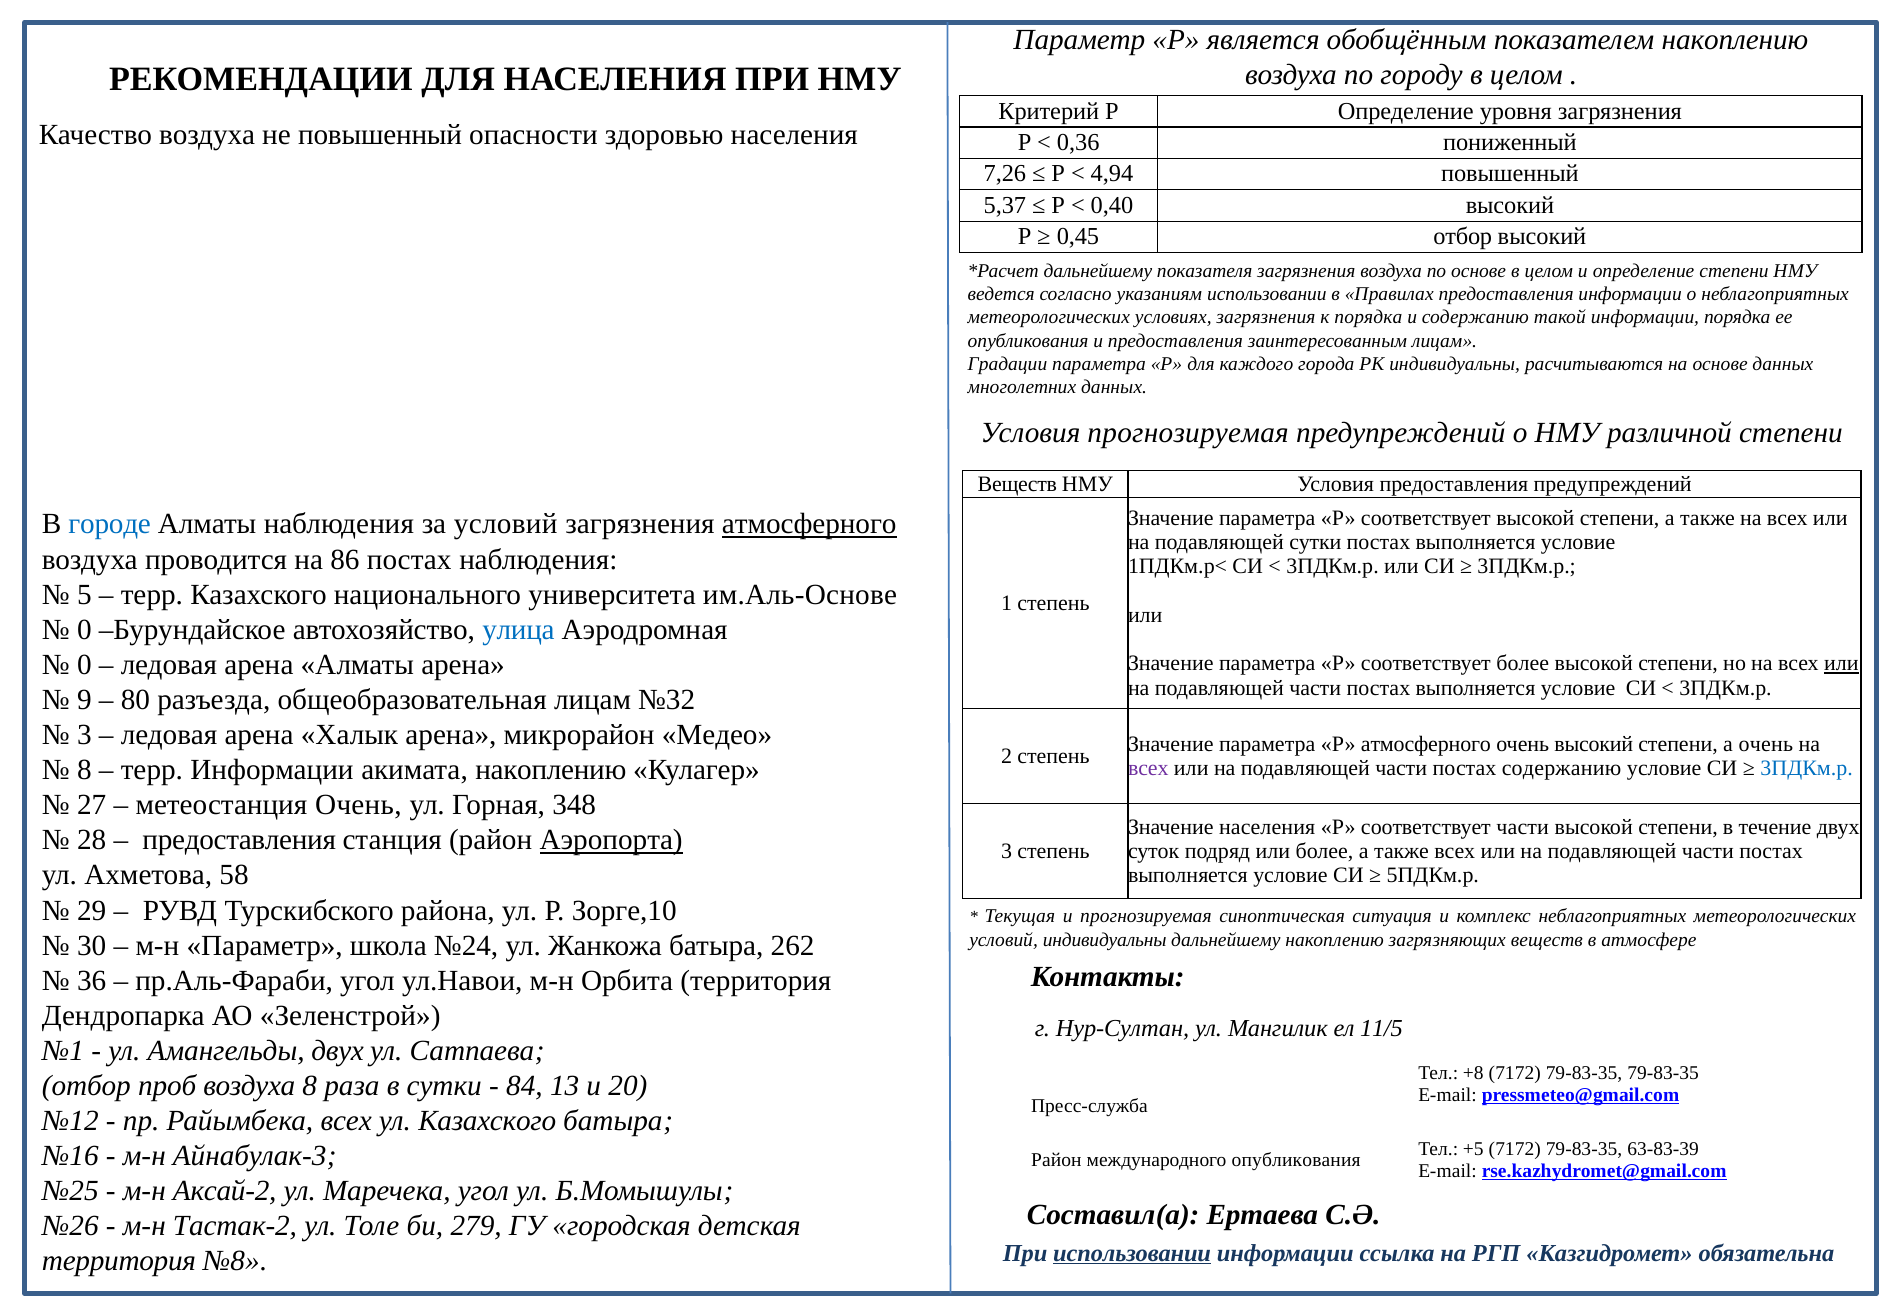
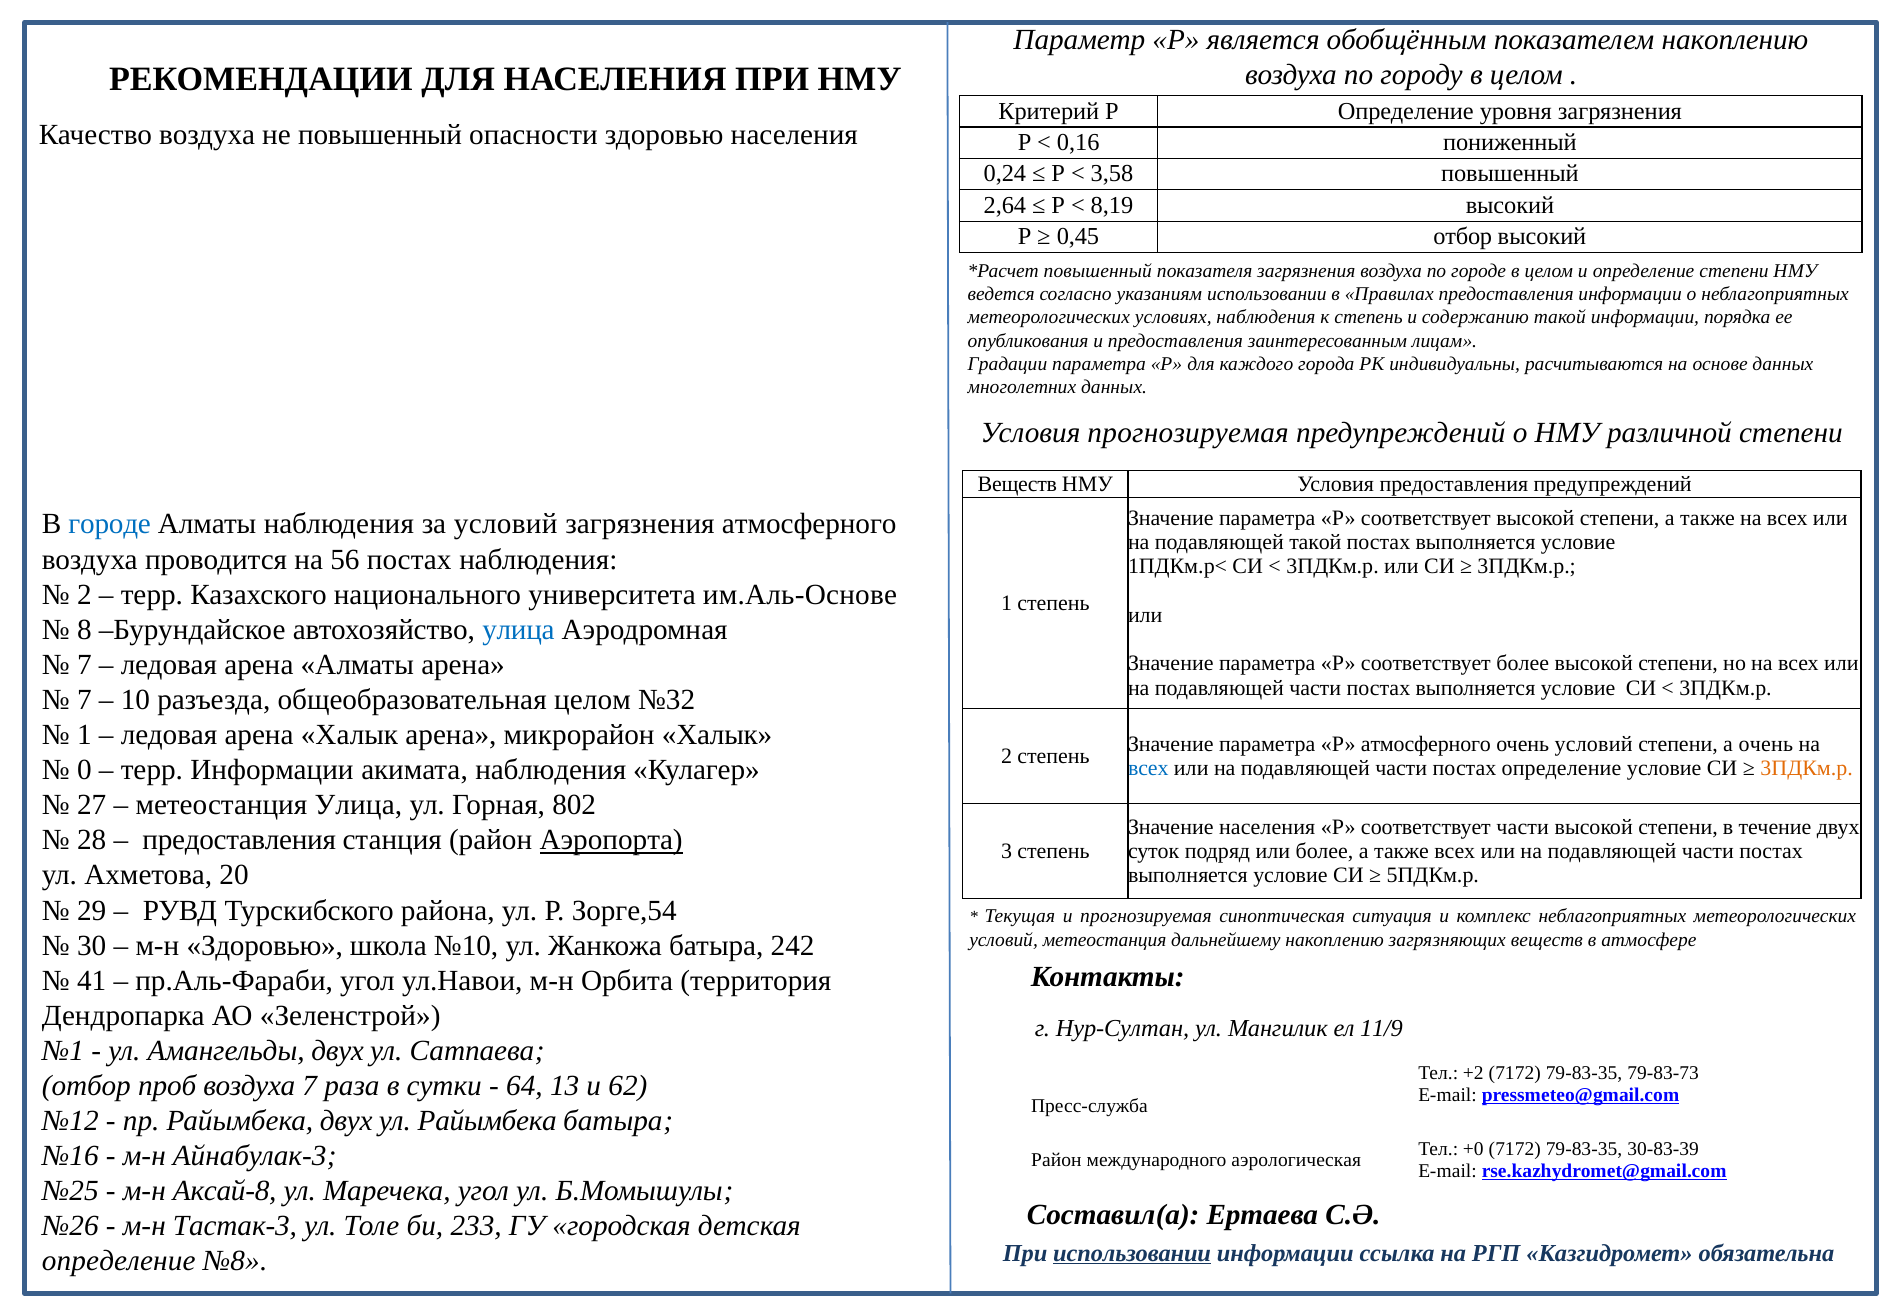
0,36: 0,36 -> 0,16 (1078, 142)
7,26: 7,26 -> 0,24 (1005, 174)
4,94: 4,94 -> 3,58 (1112, 174)
5,37: 5,37 -> 2,64 (1005, 205)
0,40: 0,40 -> 8,19 (1112, 205)
дальнейшему: дальнейшему -> повышенный (1098, 271)
по основе: основе -> городе (1479, 271)
условиях загрязнения: загрязнения -> наблюдения (1266, 318)
к порядка: порядка -> степень (1369, 318)
атмосферного underline: present -> none (809, 524)
подавляющей сутки: сутки -> такой (1315, 542)
86: 86 -> 56 (345, 559)
5: 5 -> 2 (84, 595)
0: 0 -> 8 (84, 630)
0: 0 -> 7 (84, 665)
или underline: present -> none (1841, 664)
9: 9 -> 7 (84, 700)
80: 80 -> 10 (135, 700)
общеобразовательная лицам: лицам -> целом (592, 700)
3: 3 -> 1 (84, 735)
микрорайон Медео: Медео -> Халык (717, 735)
очень высокий: высокий -> условий (1594, 744)
8: 8 -> 0 (84, 770)
акимата накоплению: накоплению -> наблюдения (551, 770)
всех colour: purple -> blue (1148, 768)
постах содержанию: содержанию -> определение (1562, 768)
3ПДКм.р colour: blue -> orange (1807, 768)
метеостанция Очень: Очень -> Улица (358, 805)
348: 348 -> 802 (574, 805)
58: 58 -> 20 (234, 875)
Зорге,10: Зорге,10 -> Зорге,54 (624, 910)
условий индивидуальны: индивидуальны -> метеостанция (1105, 940)
м-н Параметр: Параметр -> Здоровью (265, 946)
№24: №24 -> №10 (466, 946)
262: 262 -> 242 (793, 946)
36: 36 -> 41 (92, 981)
11/5: 11/5 -> 11/9 (1381, 1028)
+8: +8 -> +2 (1473, 1074)
79-83-35 79-83-35: 79-83-35 -> 79-83-73 (1663, 1074)
воздуха 8: 8 -> 7 (310, 1086)
84: 84 -> 64 (524, 1086)
20: 20 -> 62 (628, 1086)
Райымбека всех: всех -> двух (346, 1121)
ул Казахского: Казахского -> Райымбека (487, 1121)
+5: +5 -> +0 (1473, 1150)
63-83-39: 63-83-39 -> 30-83-39 (1663, 1150)
международного опубликования: опубликования -> аэрологическая (1296, 1160)
Аксай-2: Аксай-2 -> Аксай-8 (225, 1191)
Тастак-2: Тастак-2 -> Тастак-3 (235, 1226)
279: 279 -> 233 (476, 1226)
территория: территория -> определение (119, 1261)
